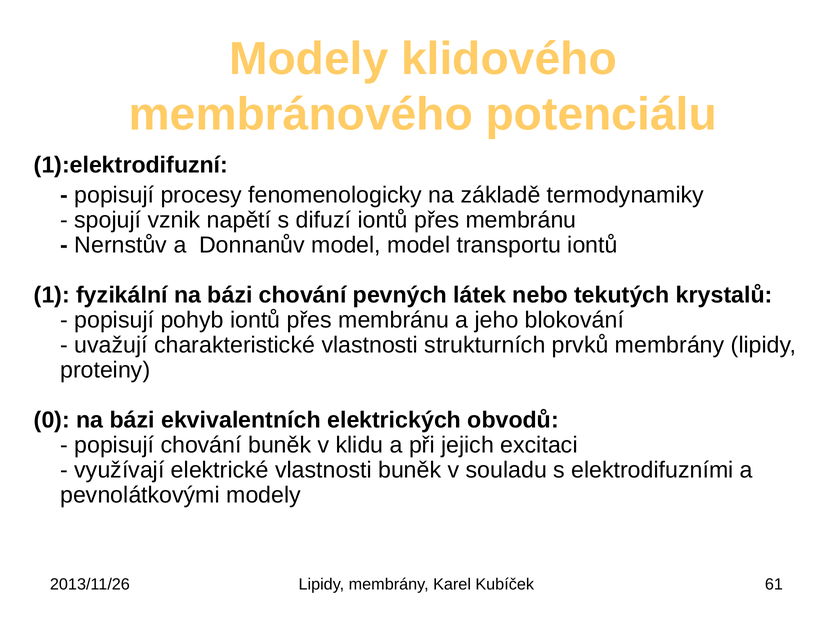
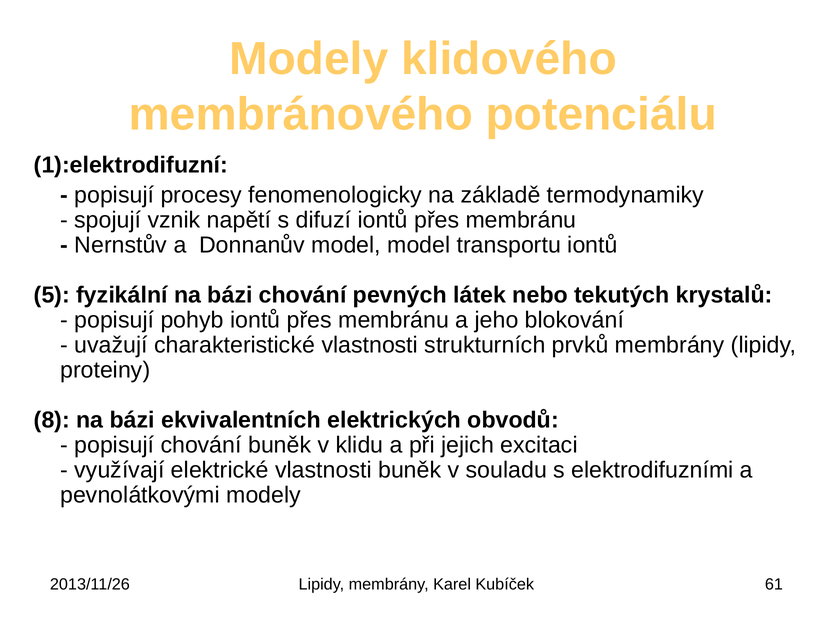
1: 1 -> 5 (52, 295)
0: 0 -> 8 (52, 420)
